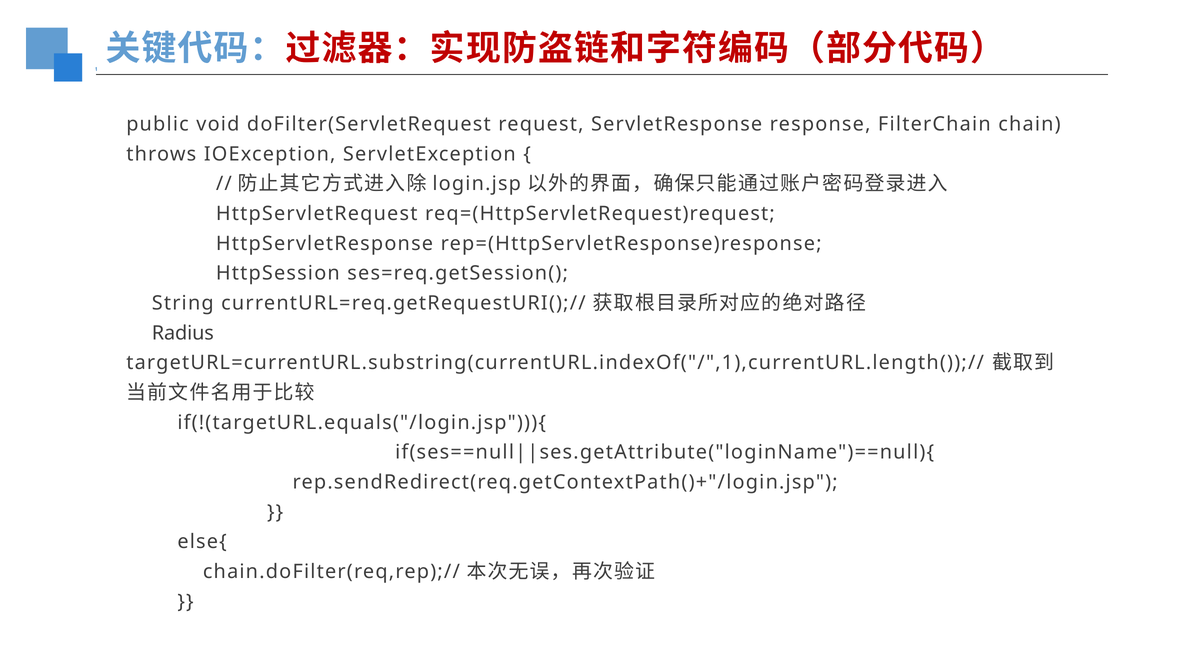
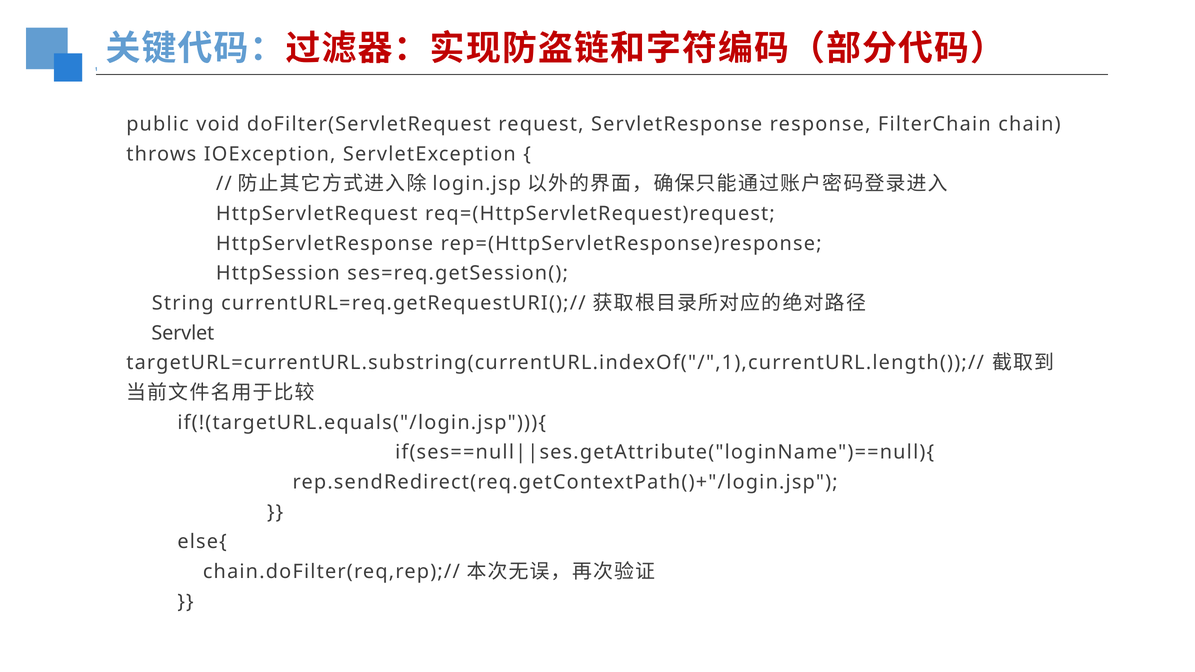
Radius: Radius -> Servlet (183, 333)
